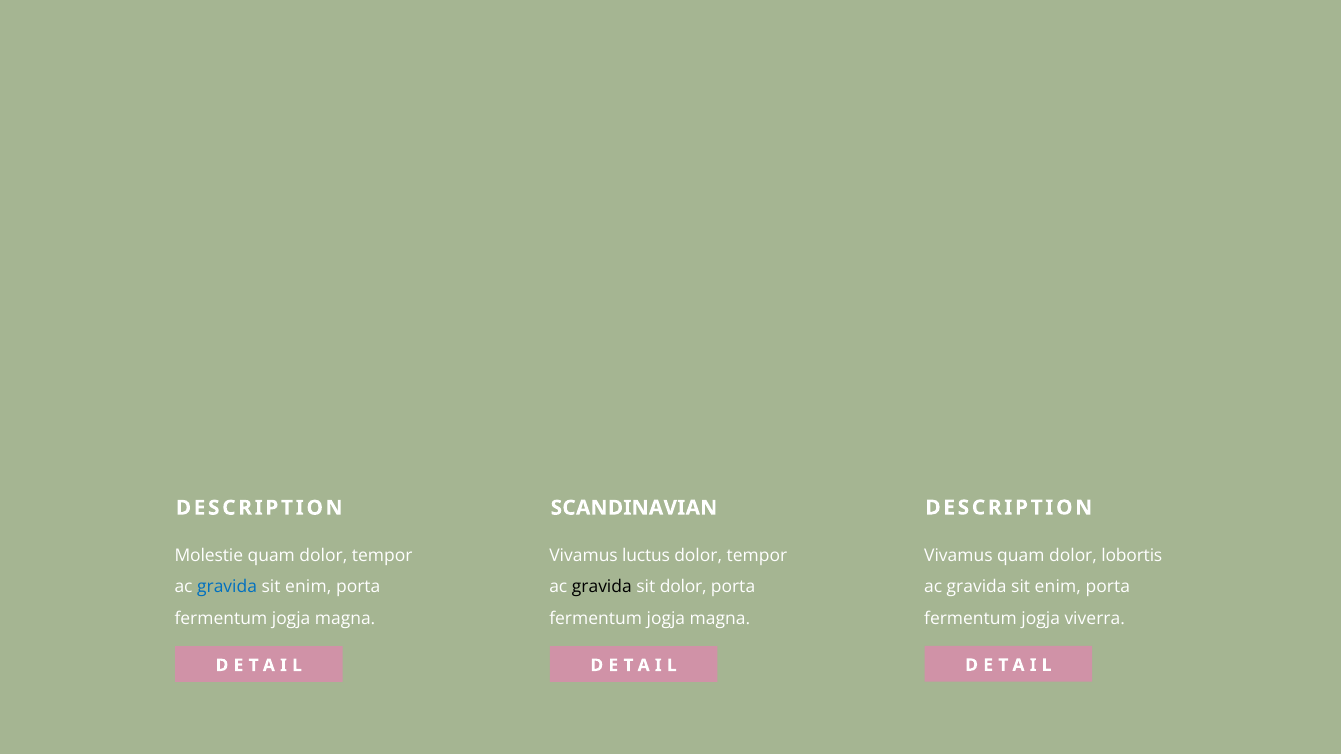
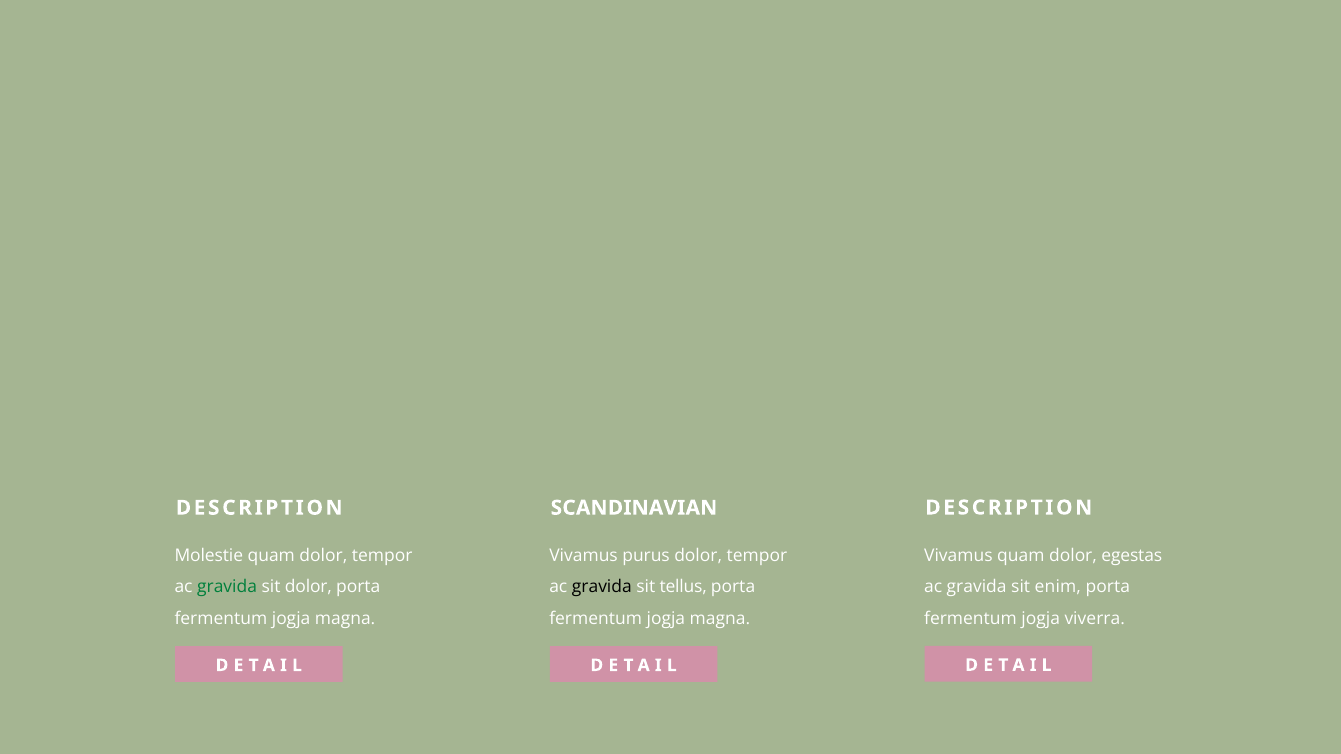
lobortis: lobortis -> egestas (1132, 556)
luctus: luctus -> purus (646, 556)
gravida colour: blue -> green (227, 587)
enim: enim -> dolor (308, 587)
sit dolor: dolor -> tellus (683, 587)
